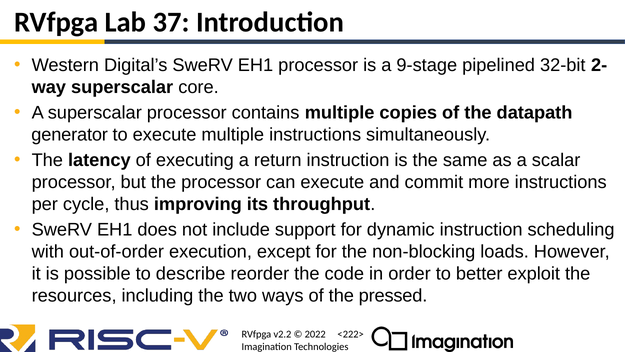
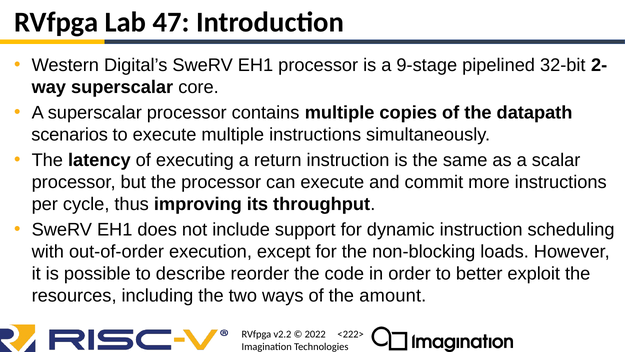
37: 37 -> 47 (171, 22)
generator: generator -> scenarios (70, 135)
pressed: pressed -> amount (393, 295)
